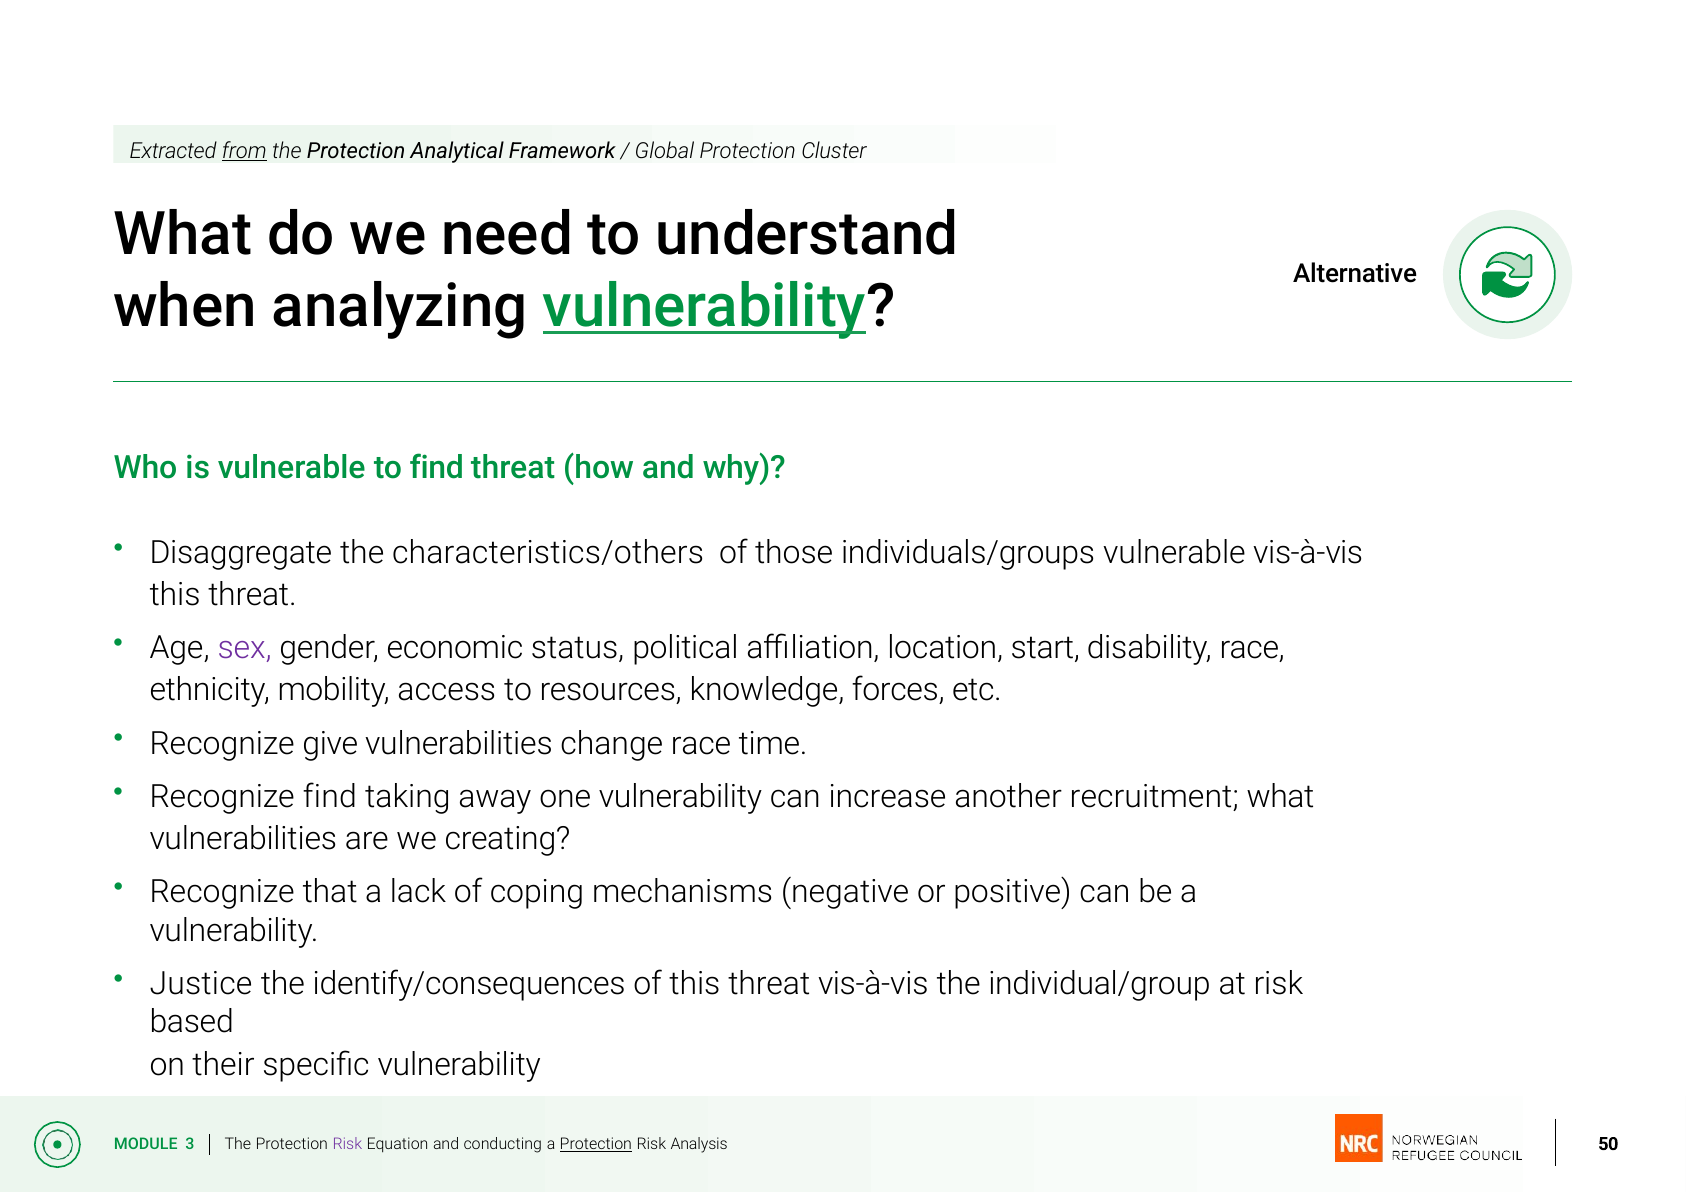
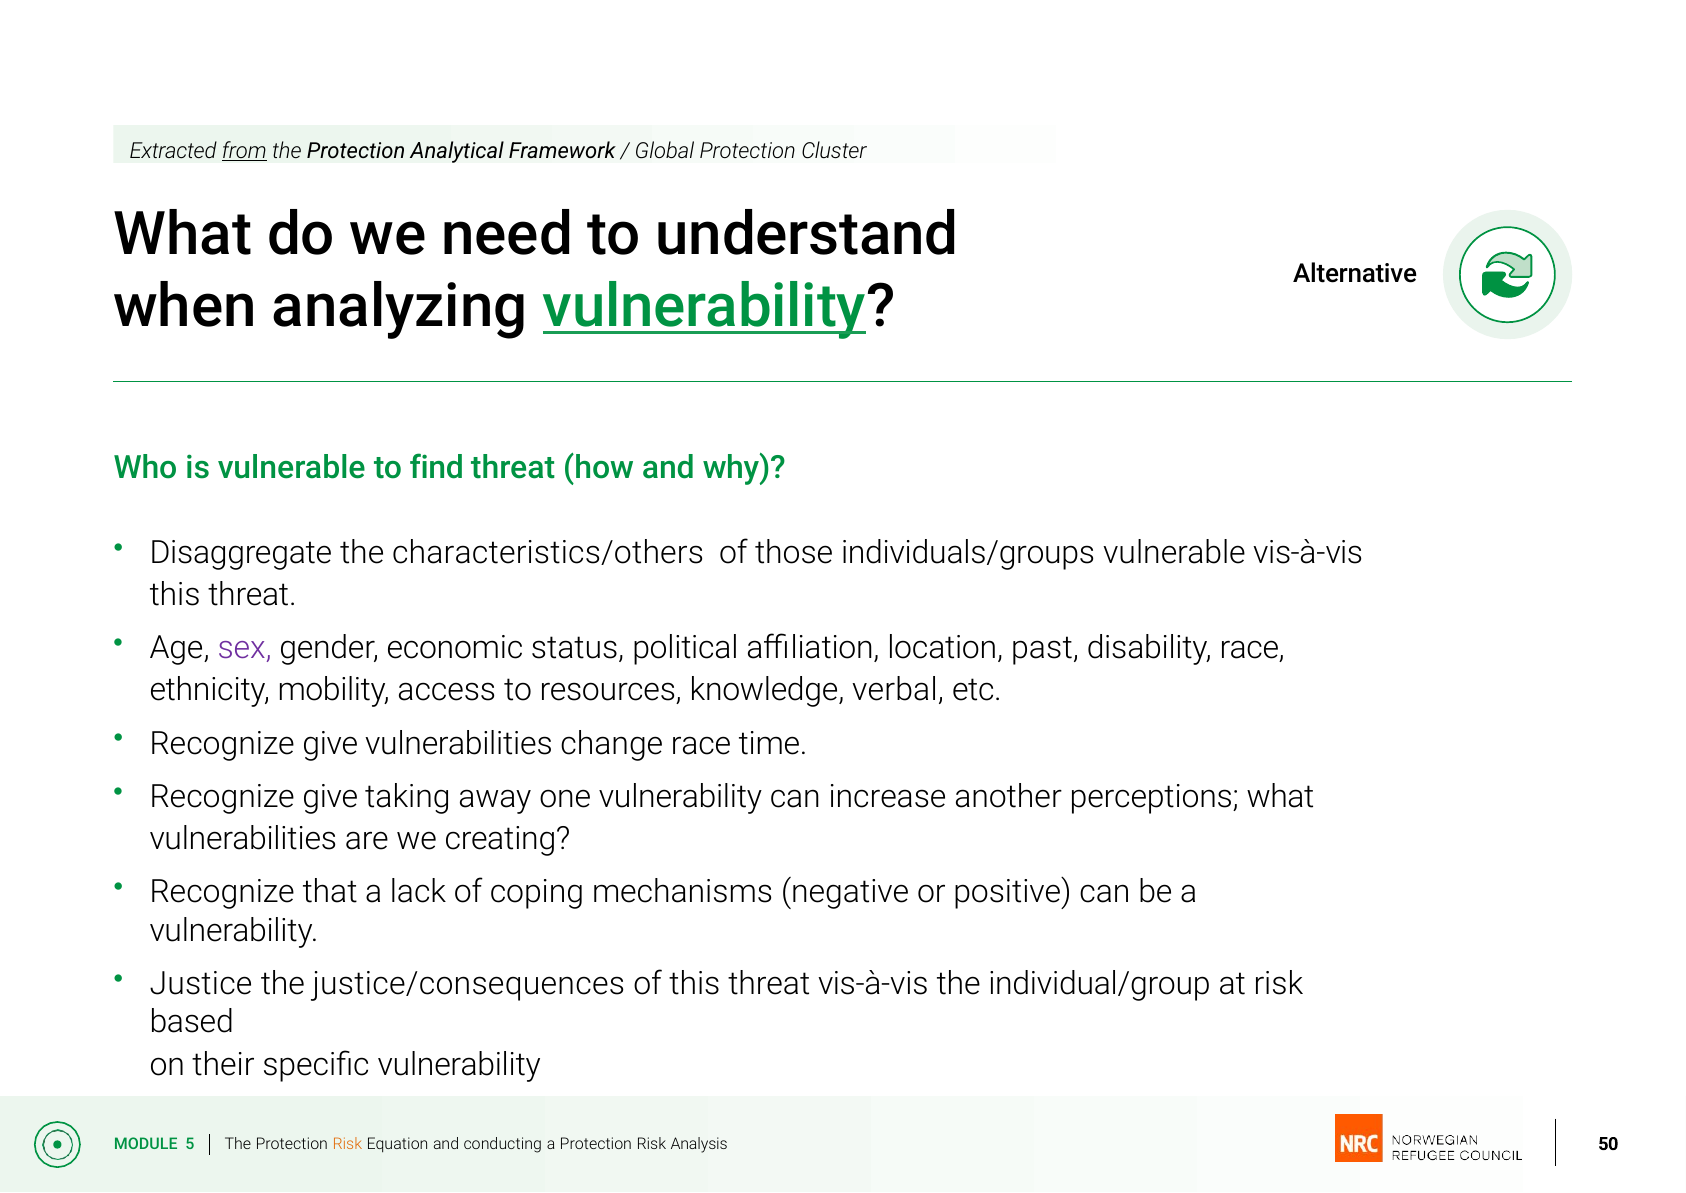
start: start -> past (1045, 648)
forces: forces -> verbal (898, 690)
find: find -> give (330, 796)
recruitment: recruitment -> perceptions (1154, 796)
identify/consequences: identify/consequences -> justice/consequences (469, 983)
3: 3 -> 5 (190, 1144)
Risk colour: purple -> orange (347, 1144)
Protection underline: present -> none (596, 1144)
